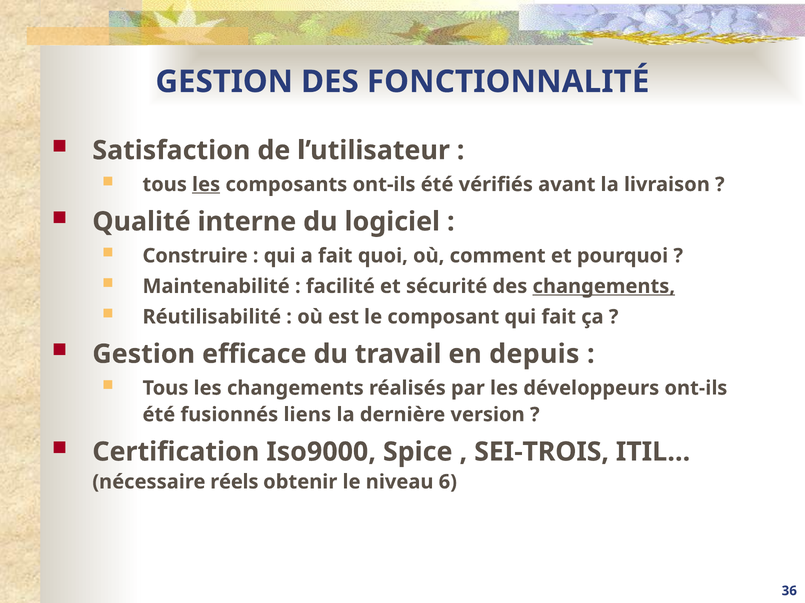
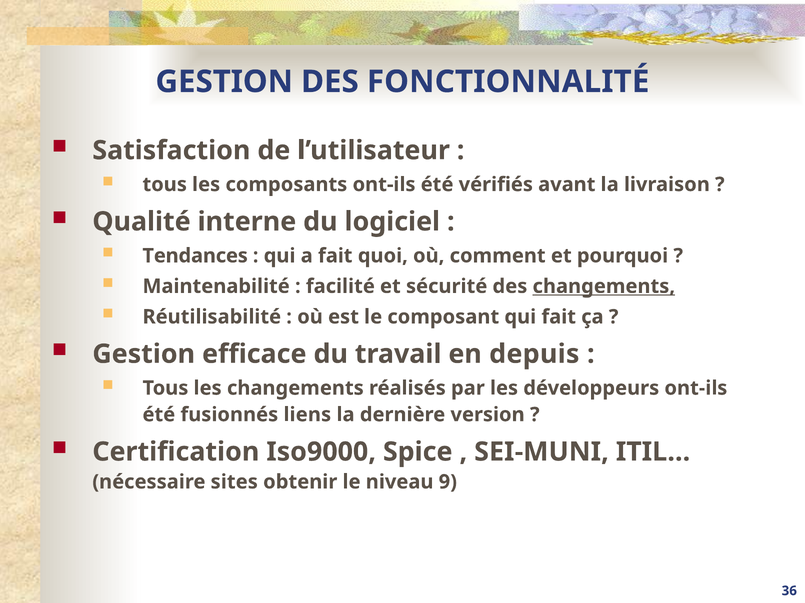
les underline: present -> none (206, 185)
Construire: Construire -> Tendances (195, 256)
SEI-TROIS: SEI-TROIS -> SEI-MUNI (541, 452)
réels: réels -> sites (234, 482)
6: 6 -> 9 (448, 482)
